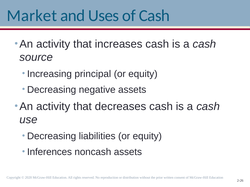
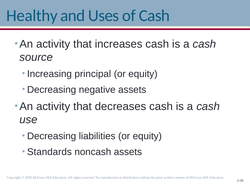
Market: Market -> Healthy (32, 16)
Inferences: Inferences -> Standards (49, 152)
